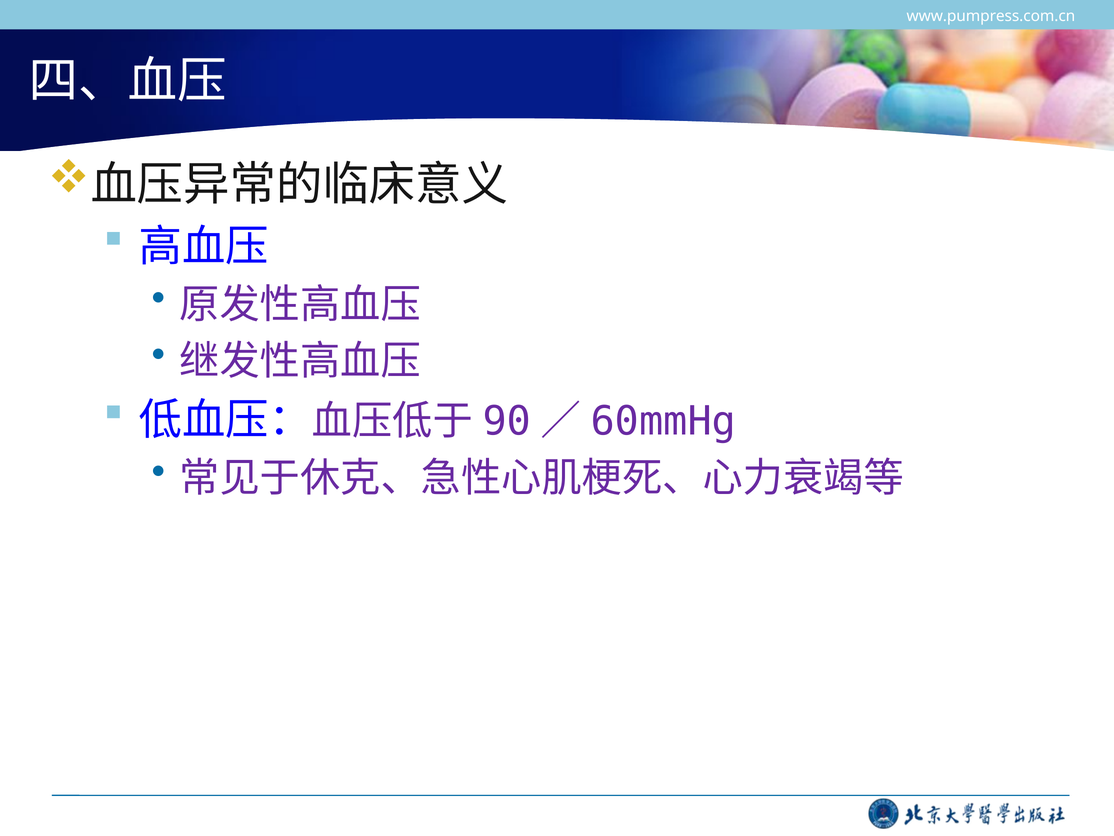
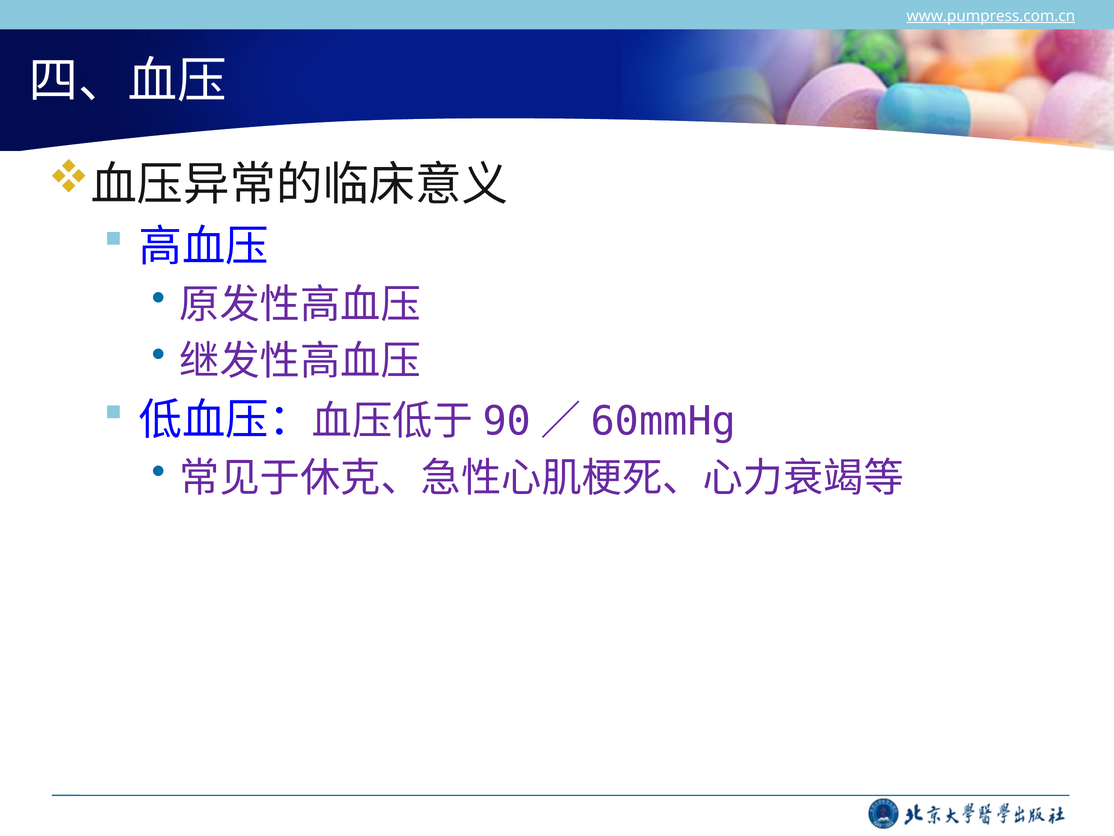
www.pumpress.com.cn underline: none -> present (991, 16)
